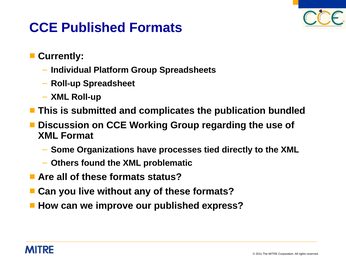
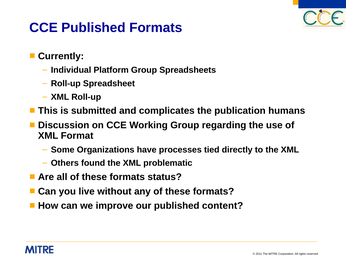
bundled: bundled -> humans (287, 111)
express: express -> content (223, 206)
